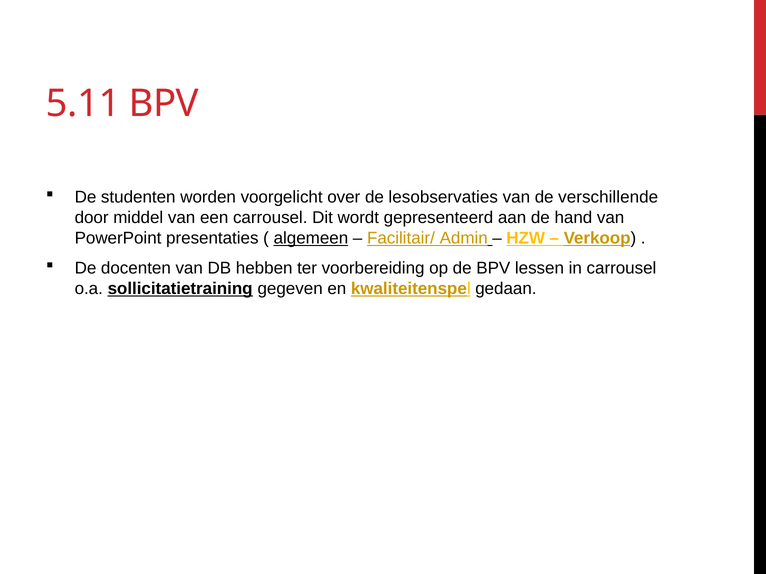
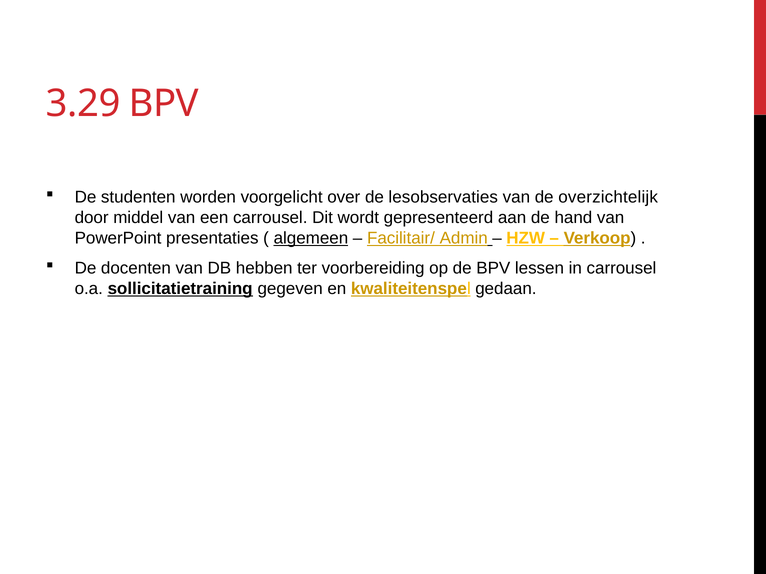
5.11: 5.11 -> 3.29 (83, 104)
verschillende: verschillende -> overzichtelijk (608, 197)
